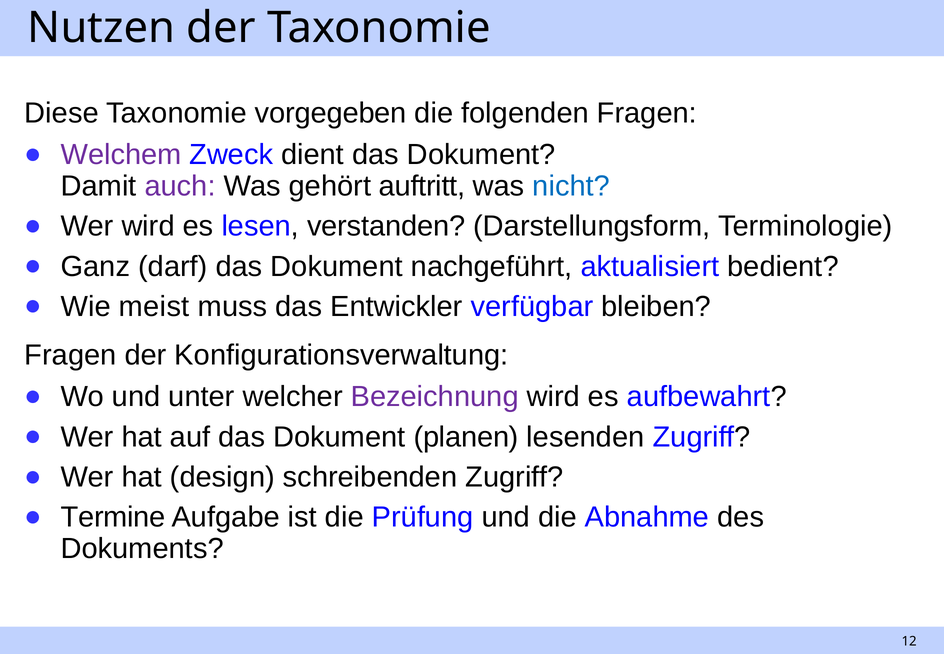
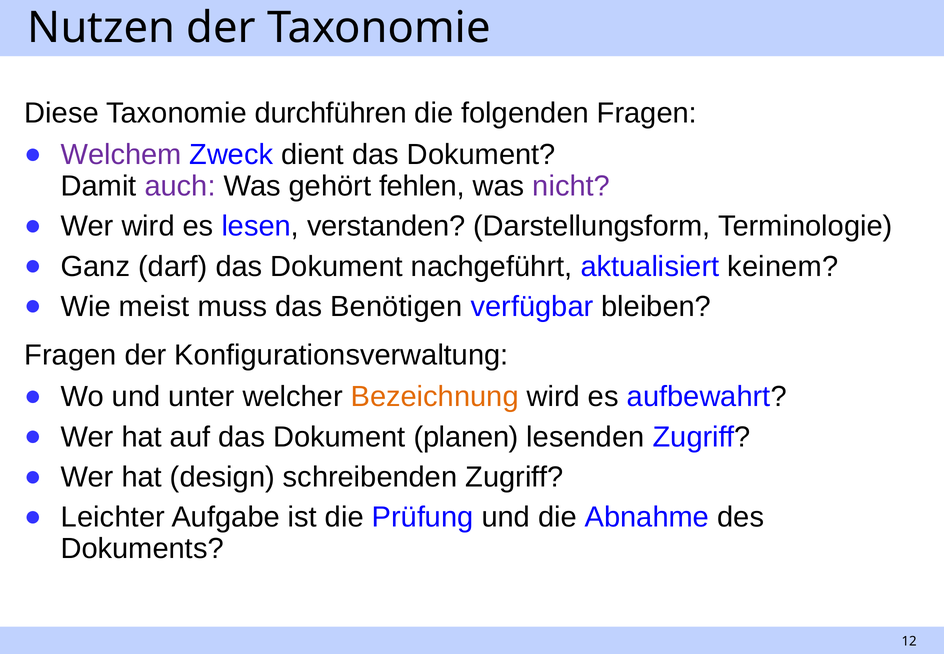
vorgegeben: vorgegeben -> durchführen (331, 113)
auftritt: auftritt -> fehlen (422, 186)
nicht colour: blue -> purple (571, 186)
bedient: bedient -> keinem (783, 266)
Entwickler: Entwickler -> Benötigen (396, 306)
Bezeichnung colour: purple -> orange (435, 397)
Termine: Termine -> Leichter (113, 517)
